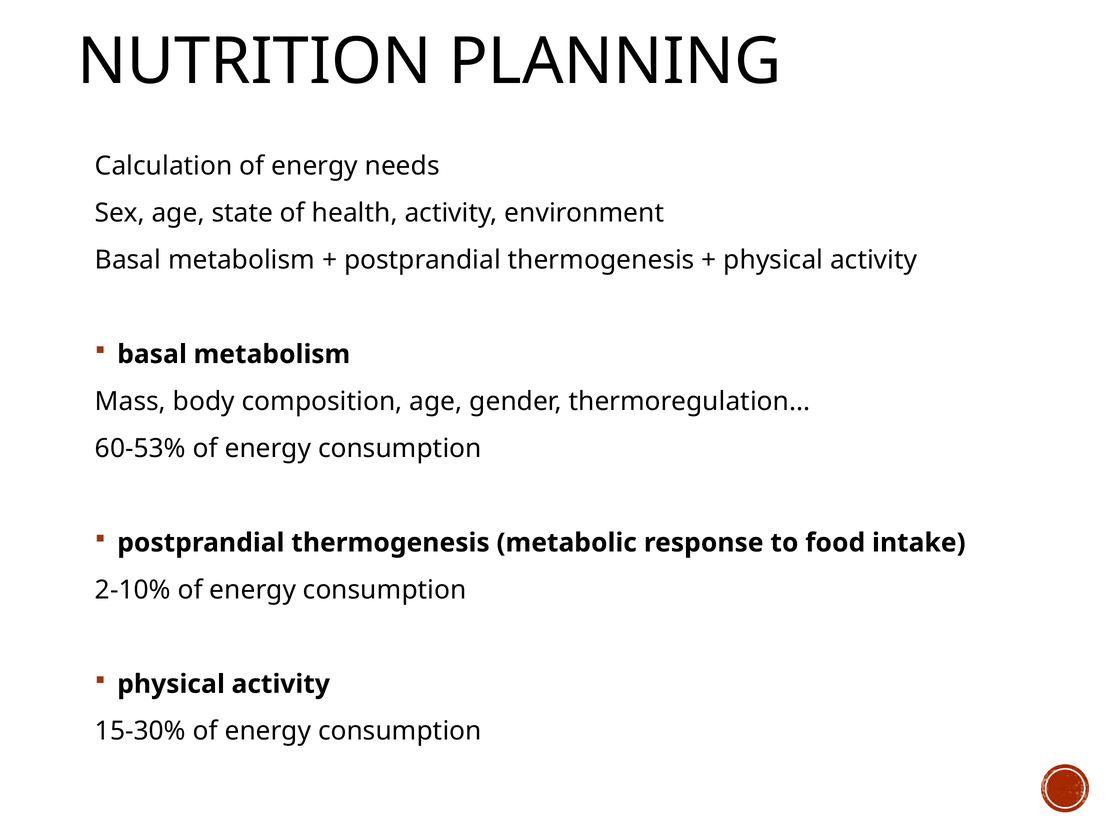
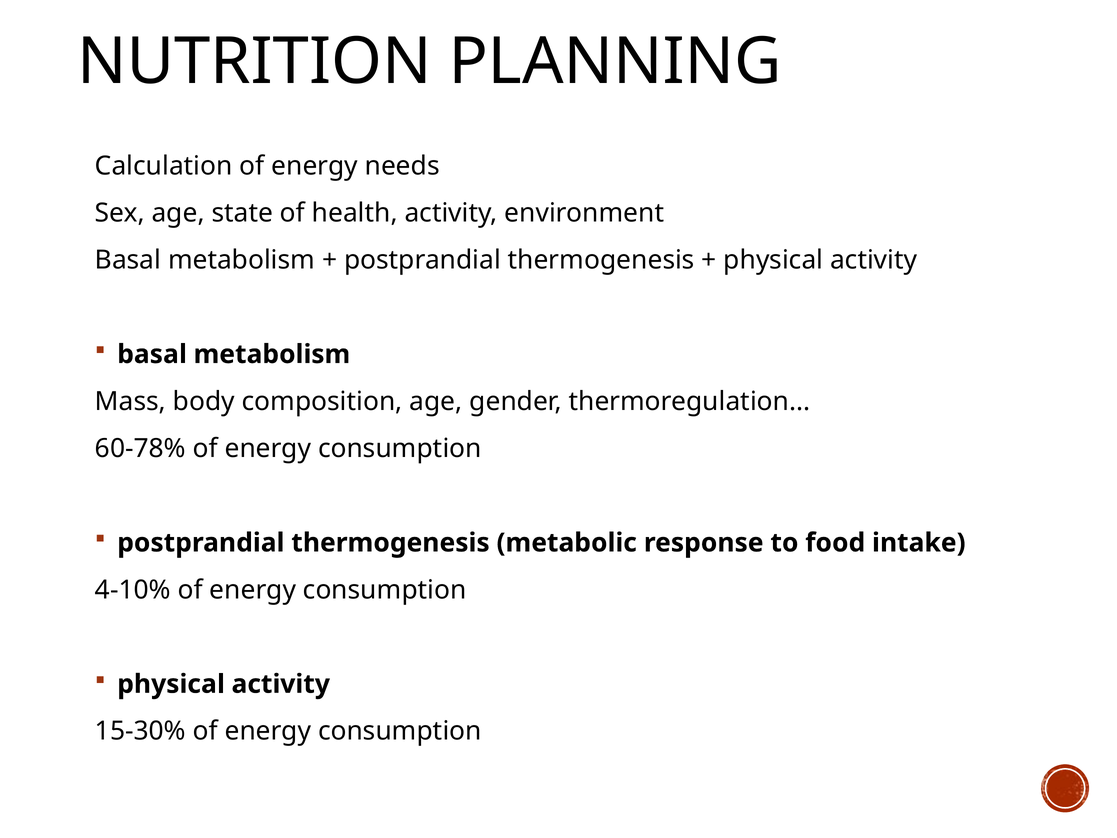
60-53%: 60-53% -> 60-78% (140, 448)
2-10%: 2-10% -> 4-10% (133, 590)
